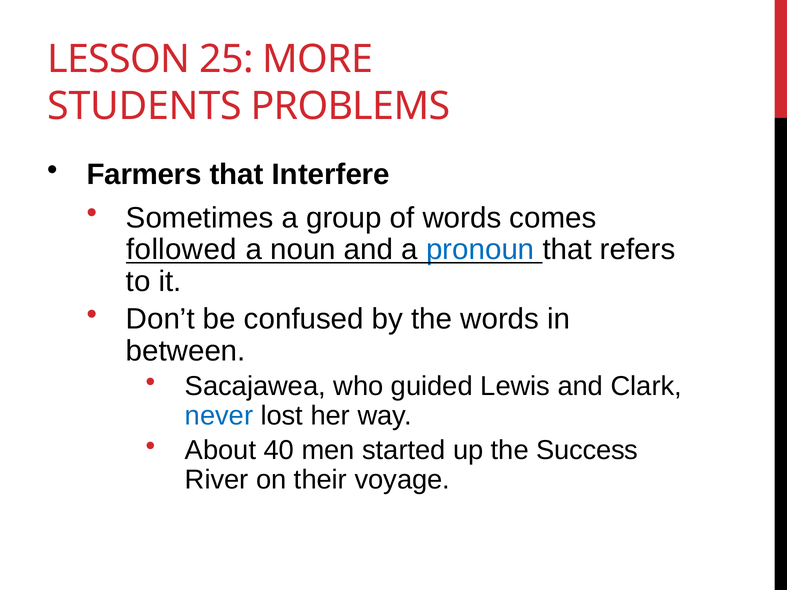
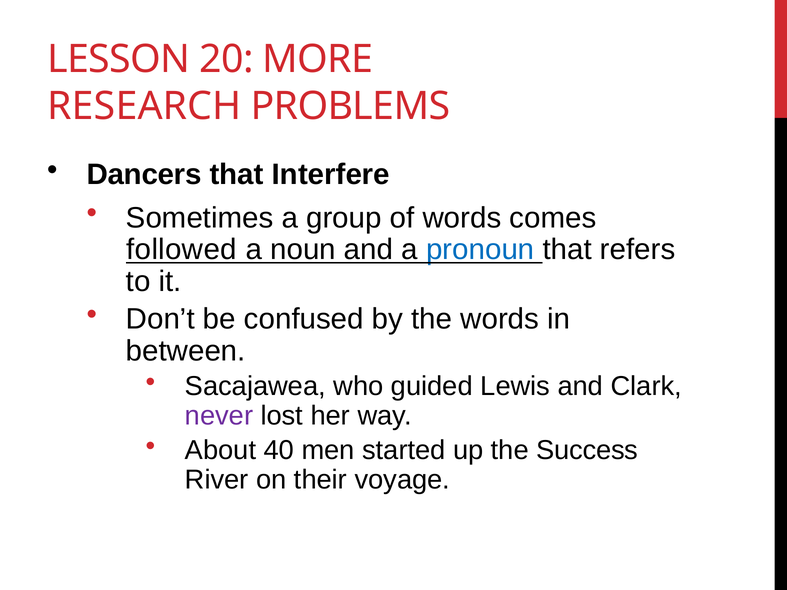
25: 25 -> 20 (226, 59)
STUDENTS: STUDENTS -> RESEARCH (144, 106)
Farmers: Farmers -> Dancers (144, 175)
never colour: blue -> purple (219, 416)
